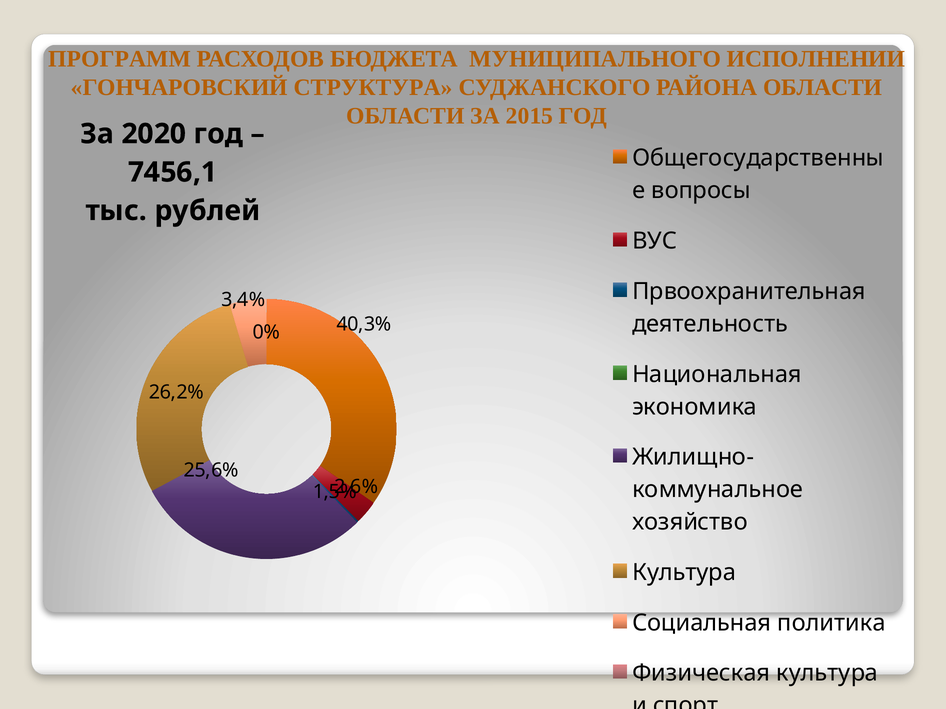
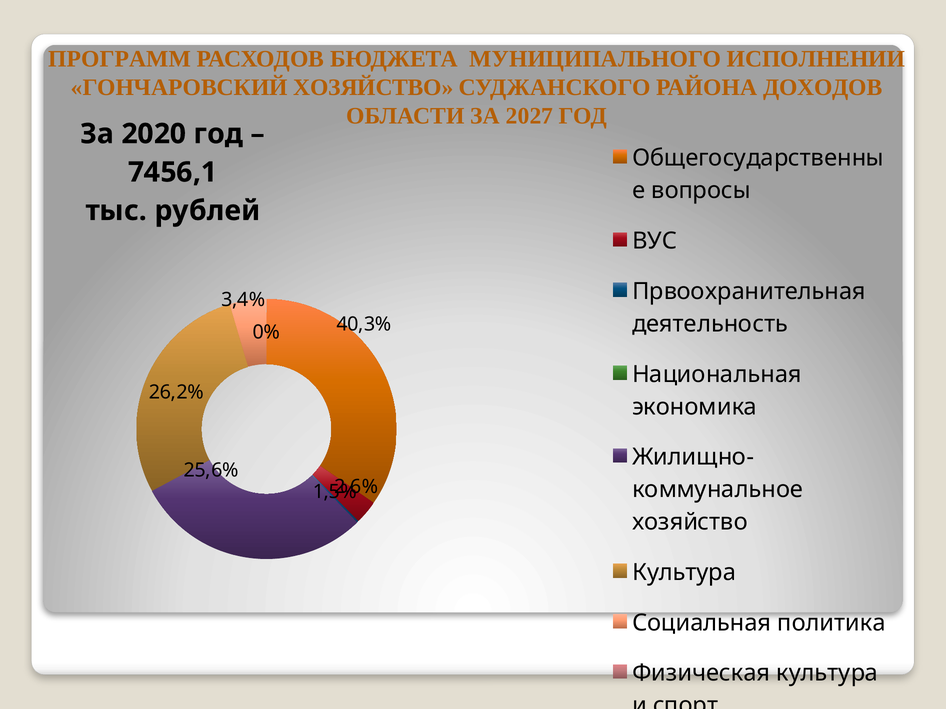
ГОНЧАРОВСКИЙ СТРУКТУРА: СТРУКТУРА -> ХОЗЯЙСТВО (373, 87)
РАЙОНА ОБЛАСТИ: ОБЛАСТИ -> ДОХОДОВ (823, 87)
2015: 2015 -> 2027 (530, 116)
